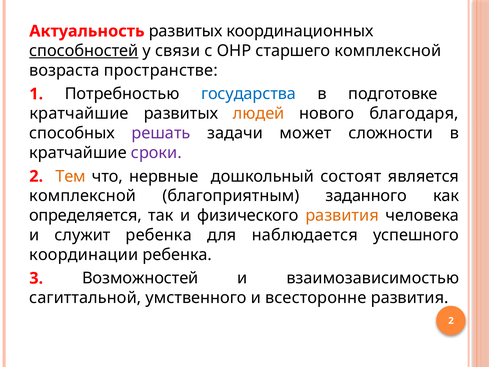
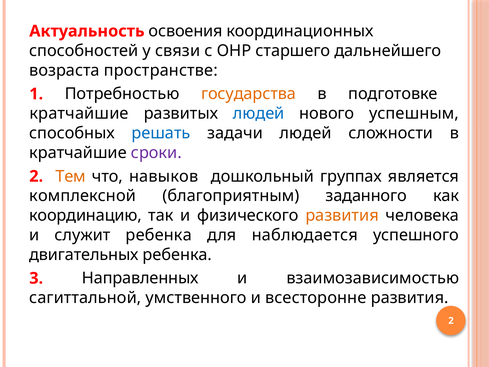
Актуальность развитых: развитых -> освоения (186, 31)
способностей underline: present -> none (84, 51)
старшего комплексной: комплексной -> дальнейшего (388, 51)
государства colour: blue -> orange (249, 94)
людей colour: orange -> blue (259, 113)
благодаря: благодаря -> успешным (414, 113)
решать colour: purple -> blue (161, 133)
задачи может: может -> людей (306, 133)
нервные: нервные -> навыков (164, 176)
состоят: состоят -> группах (351, 176)
определяется: определяется -> координацию (85, 215)
координации: координации -> двигательных (84, 254)
Возможностей: Возможностей -> Направленных (140, 278)
